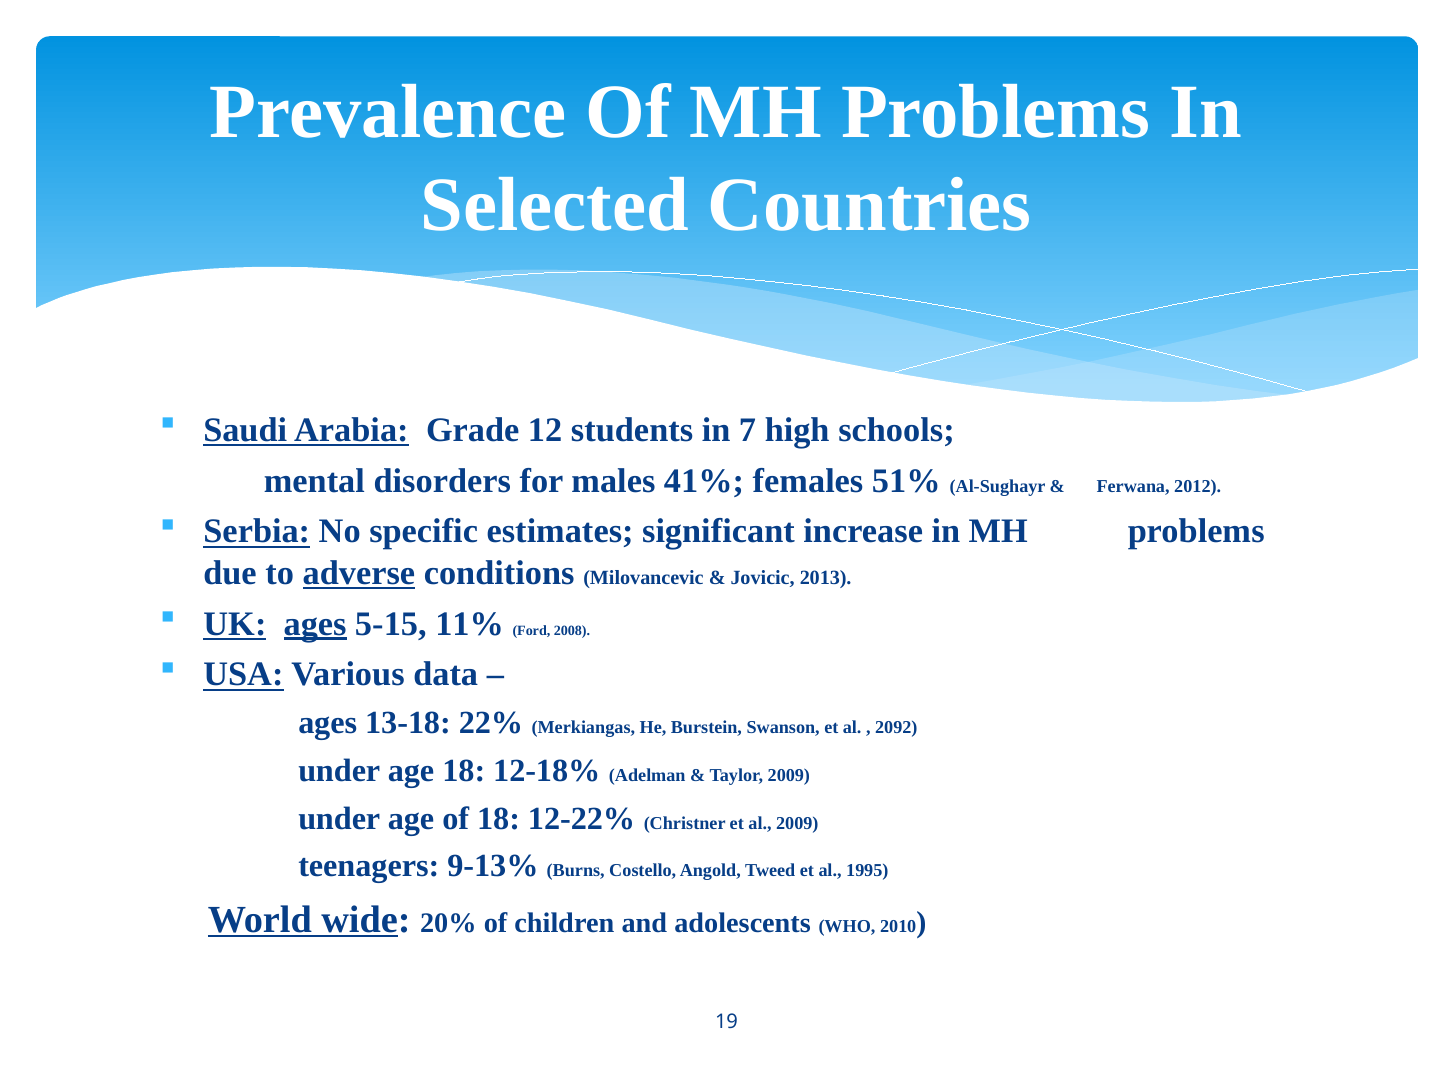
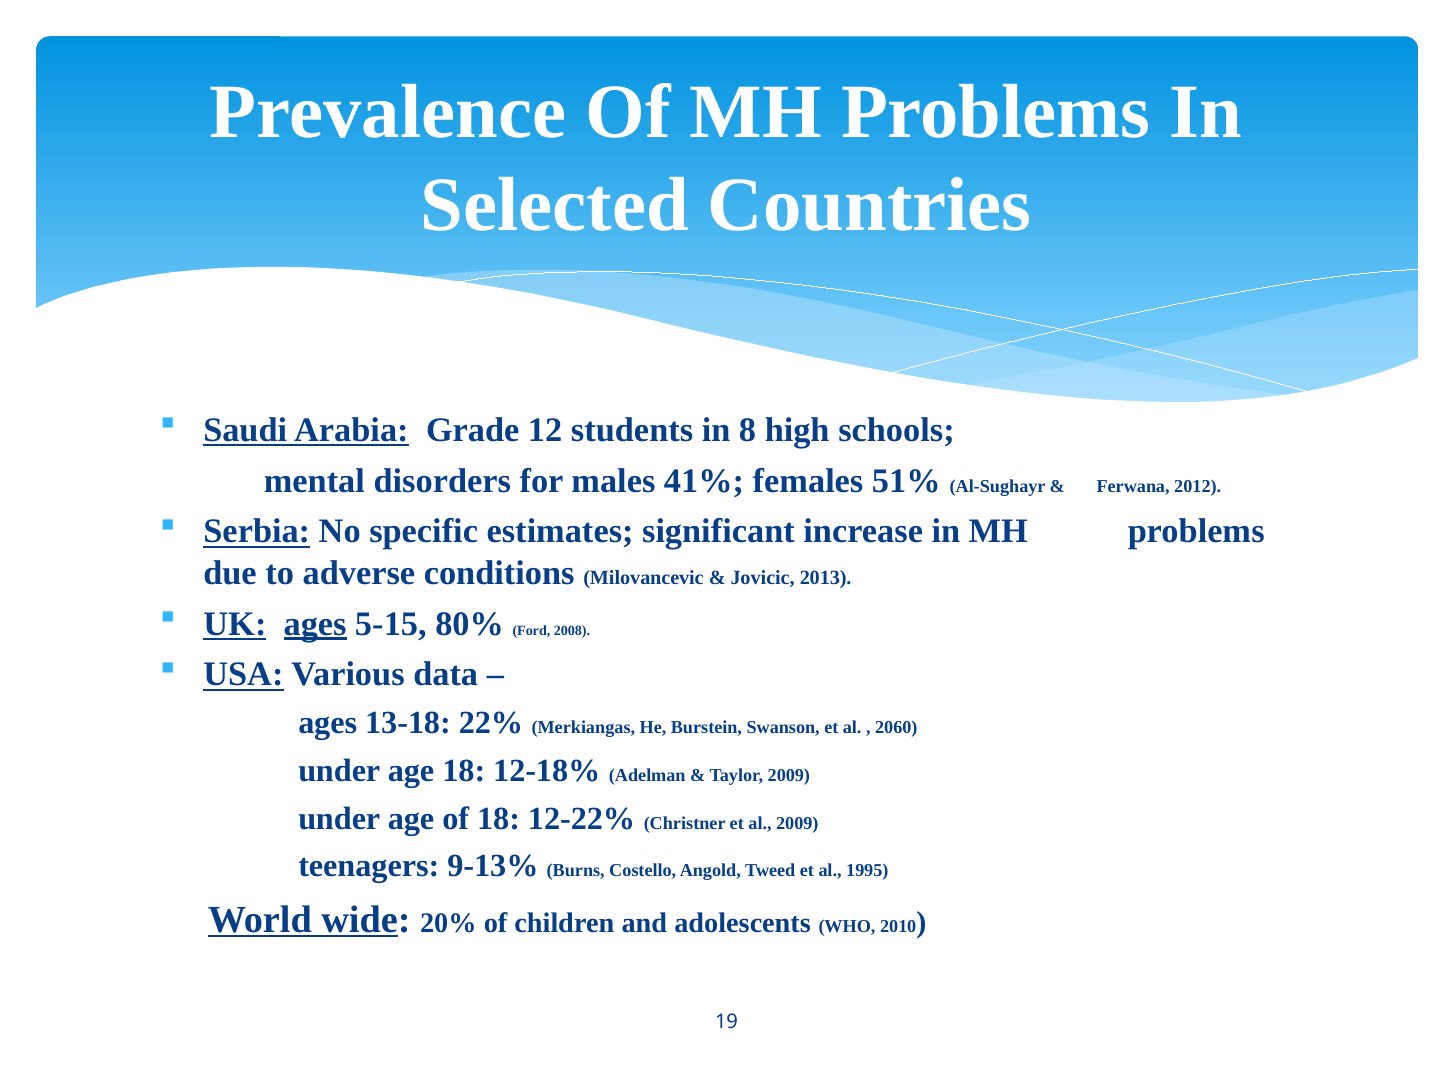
7: 7 -> 8 (747, 430)
adverse underline: present -> none (359, 573)
11%: 11% -> 80% (470, 624)
2092: 2092 -> 2060 (896, 728)
